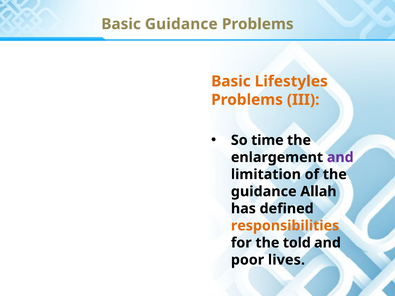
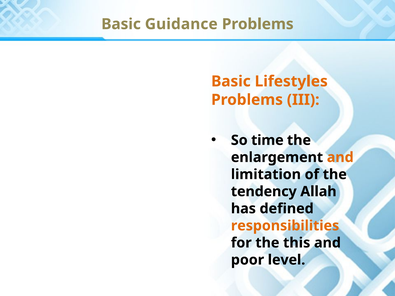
and colour: purple -> orange (340, 157)
guidance: guidance -> tendency (264, 192)
told: told -> this (297, 243)
lives: lives -> level (287, 260)
